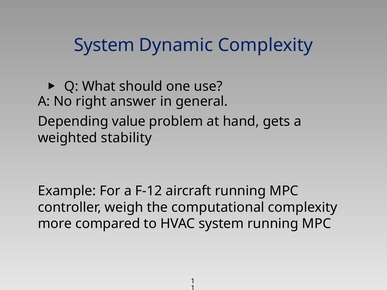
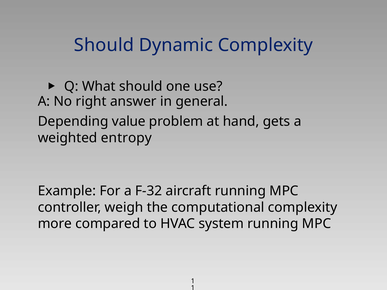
System: System -> Should (104, 45)
stability: stability -> entropy (126, 138)
F-12: F-12 -> F-32 (149, 191)
